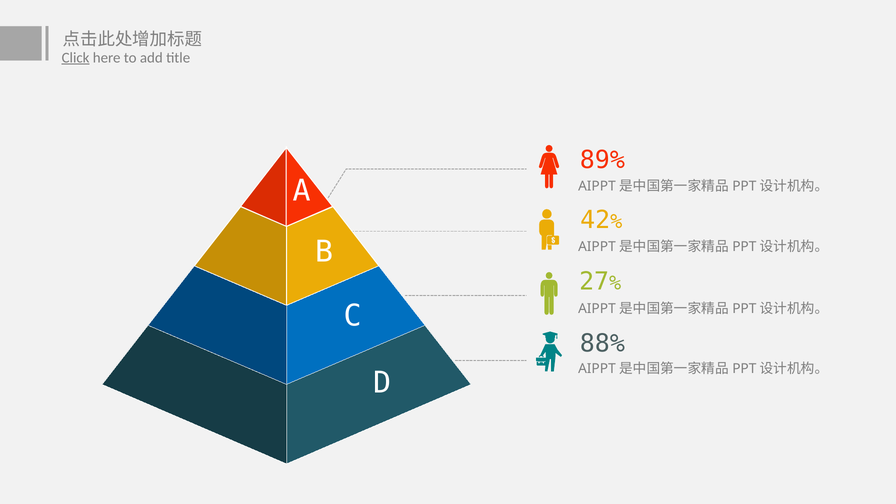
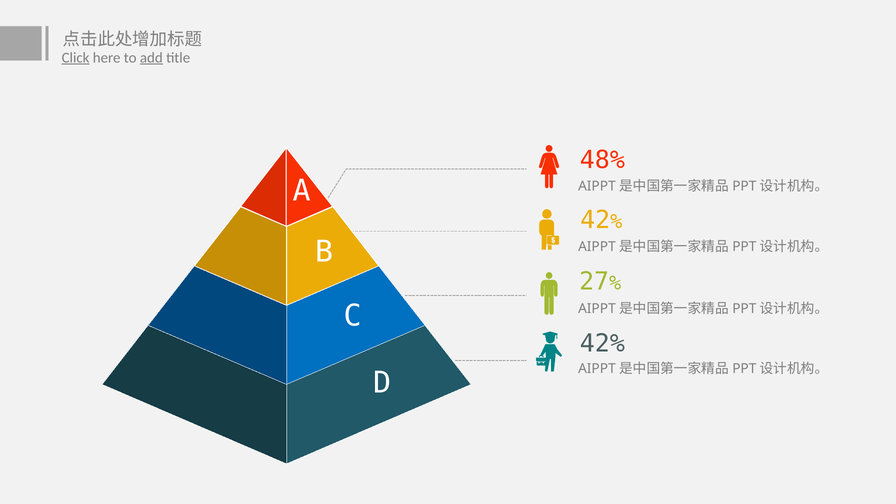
add underline: none -> present (151, 58)
89%: 89% -> 48% (602, 160)
88%: 88% -> 42% (602, 343)
